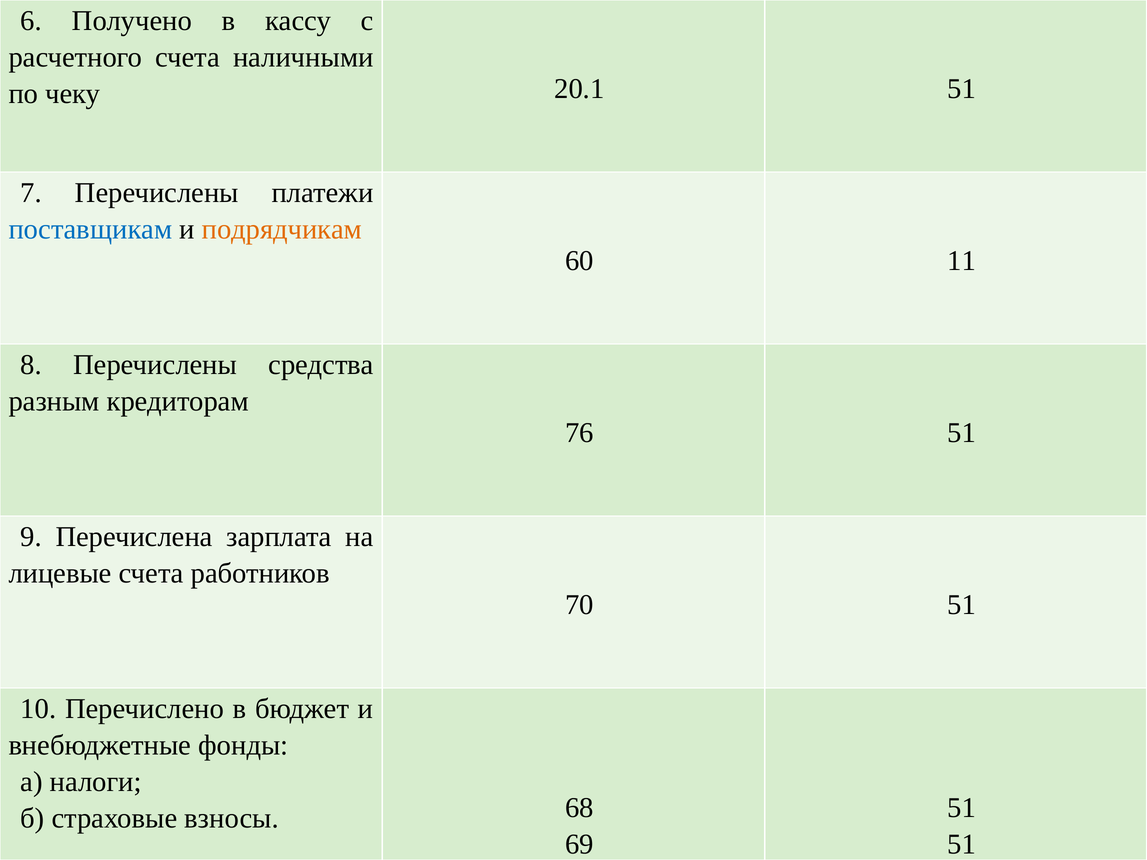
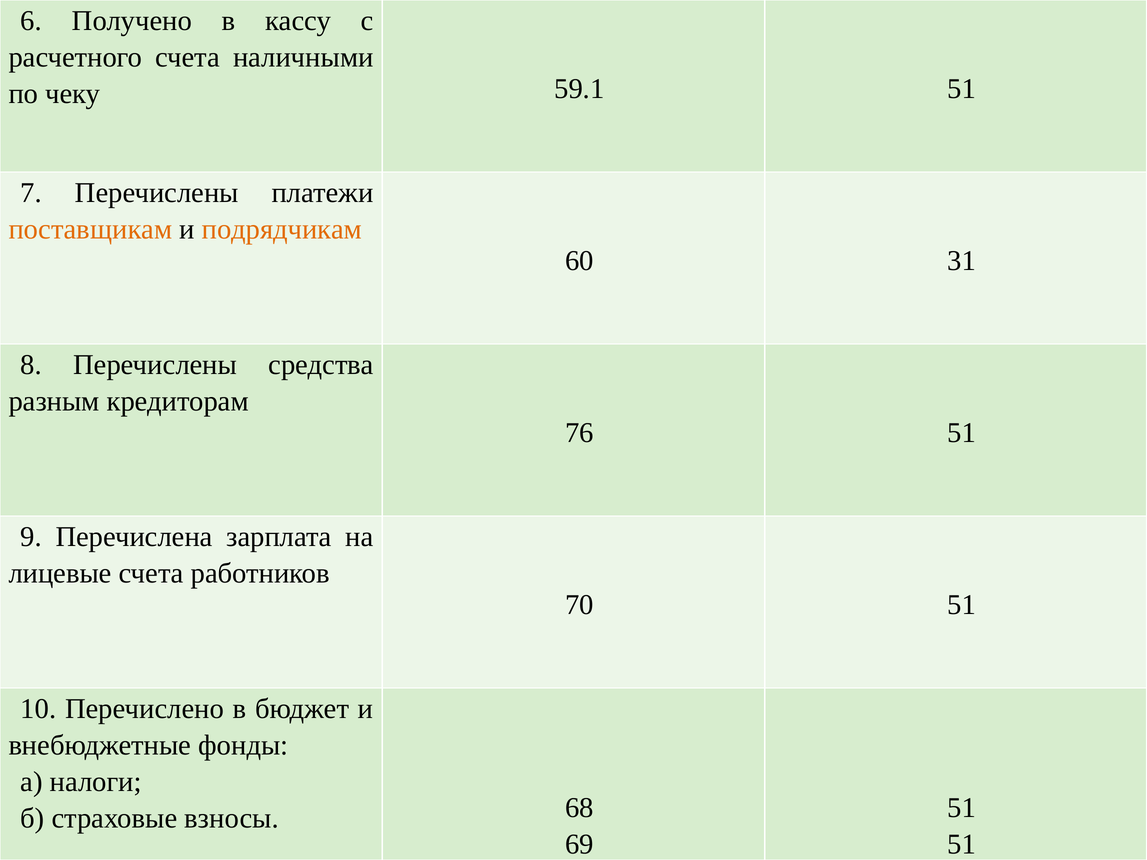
20.1: 20.1 -> 59.1 (579, 89)
поставщикам colour: blue -> orange (90, 229)
11: 11 -> 31 (962, 261)
